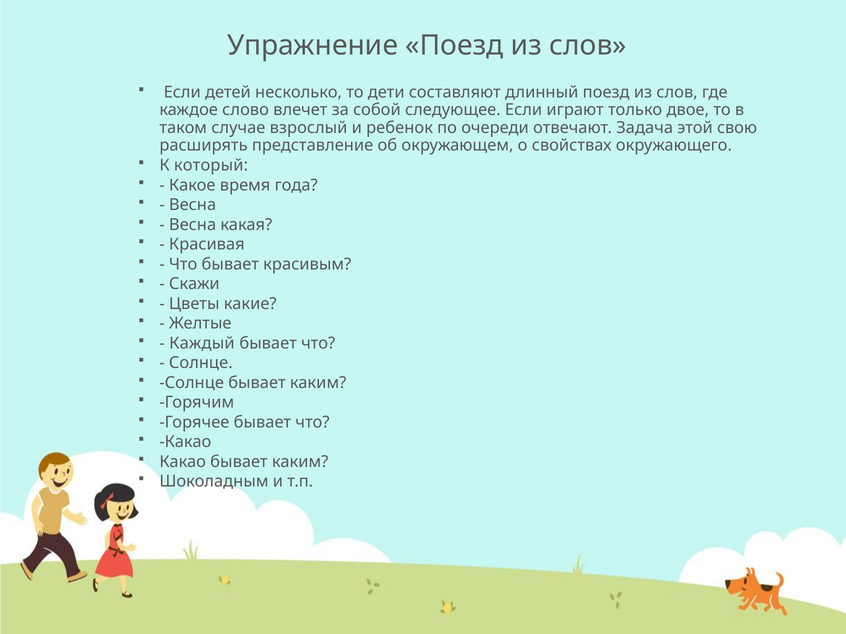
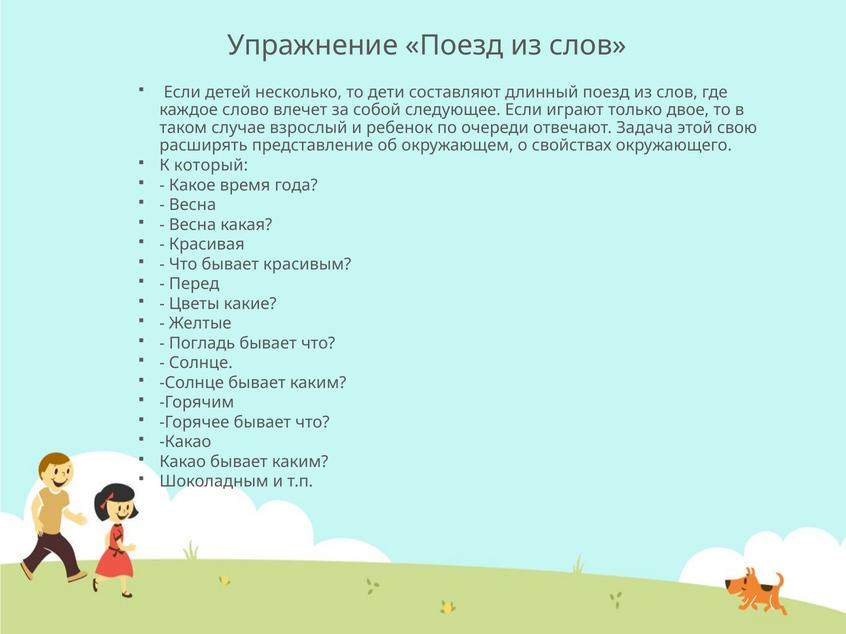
Скажи: Скажи -> Перед (194, 284)
Каждый: Каждый -> Погладь (202, 343)
